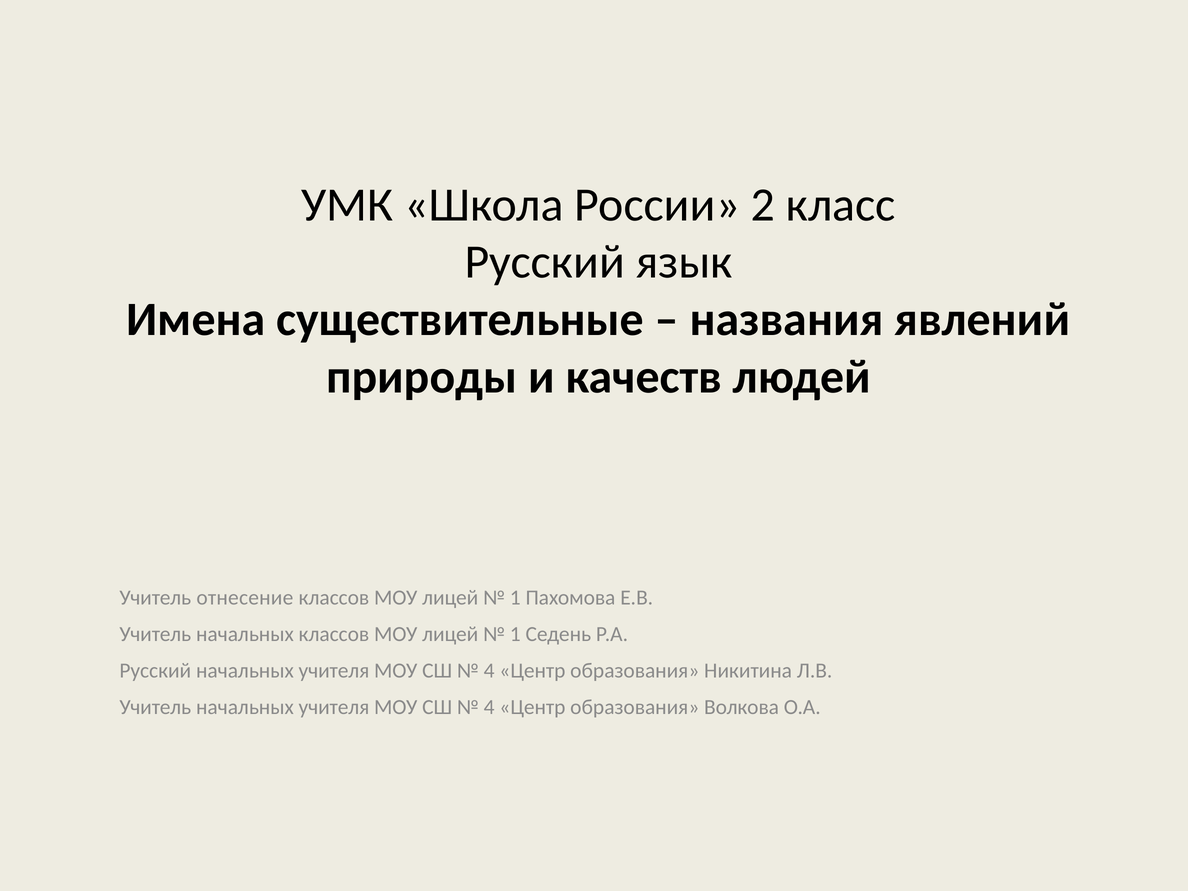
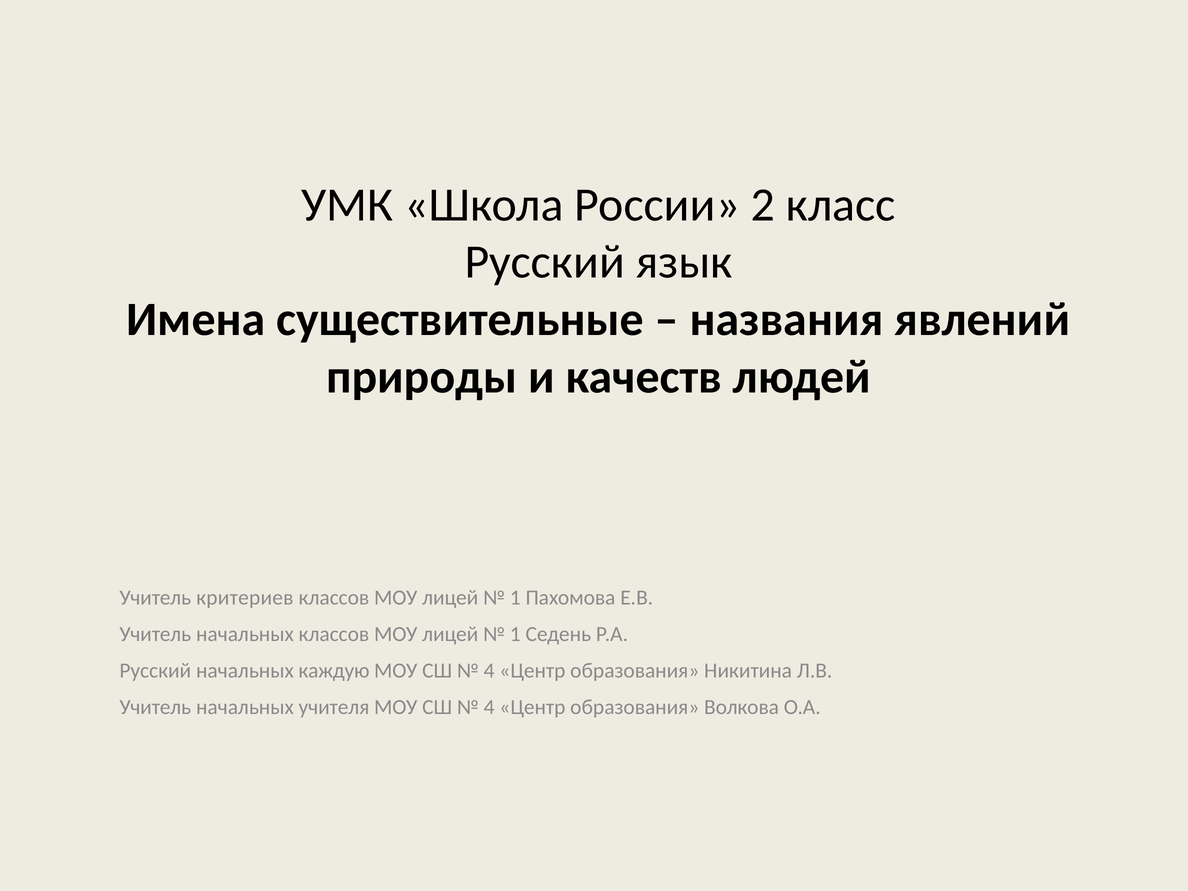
отнесение: отнесение -> критериев (245, 598)
учителя: учителя -> каждую (334, 671)
